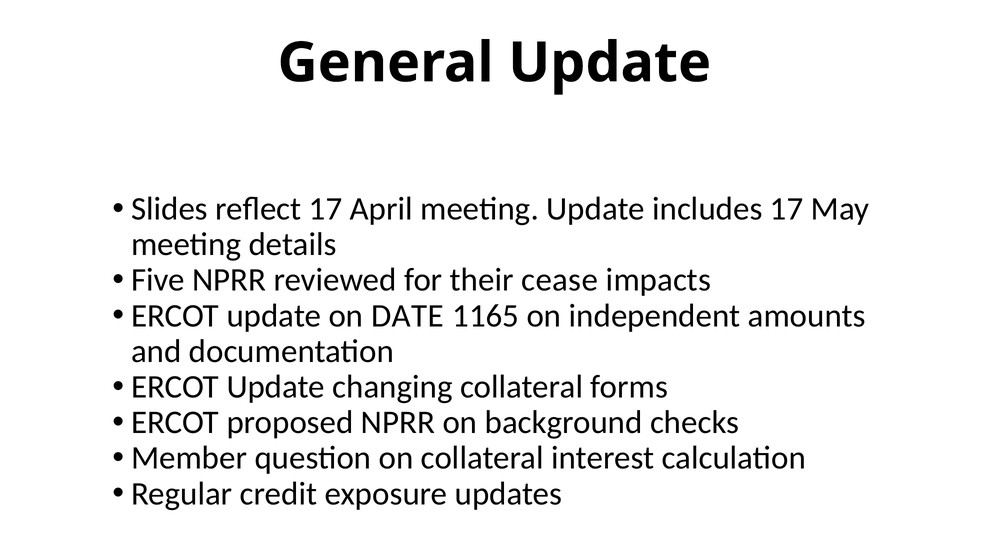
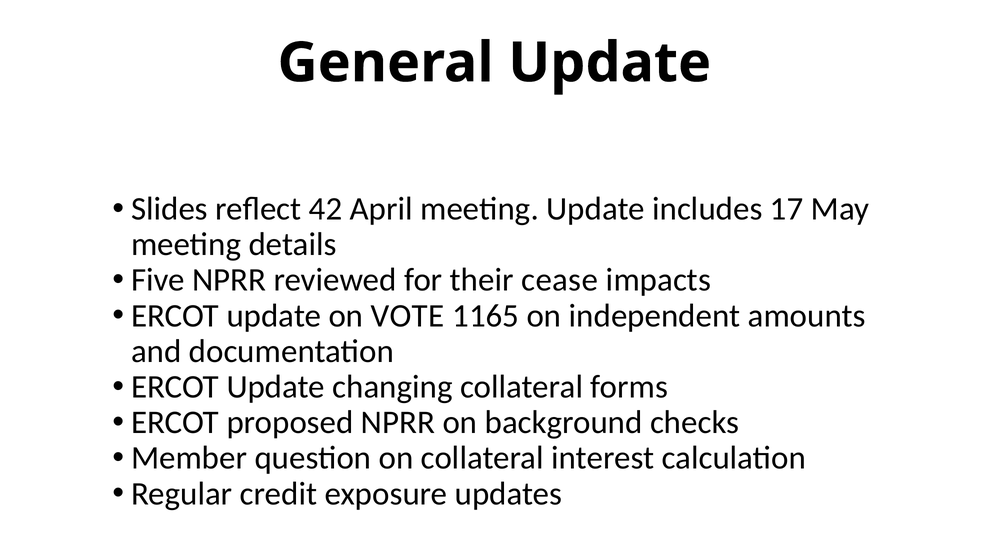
reflect 17: 17 -> 42 (326, 209)
DATE: DATE -> VOTE (408, 316)
